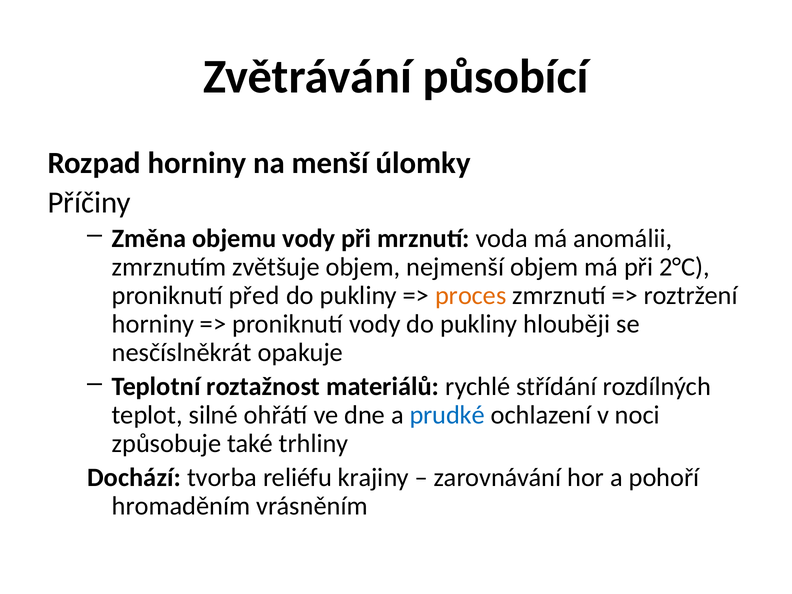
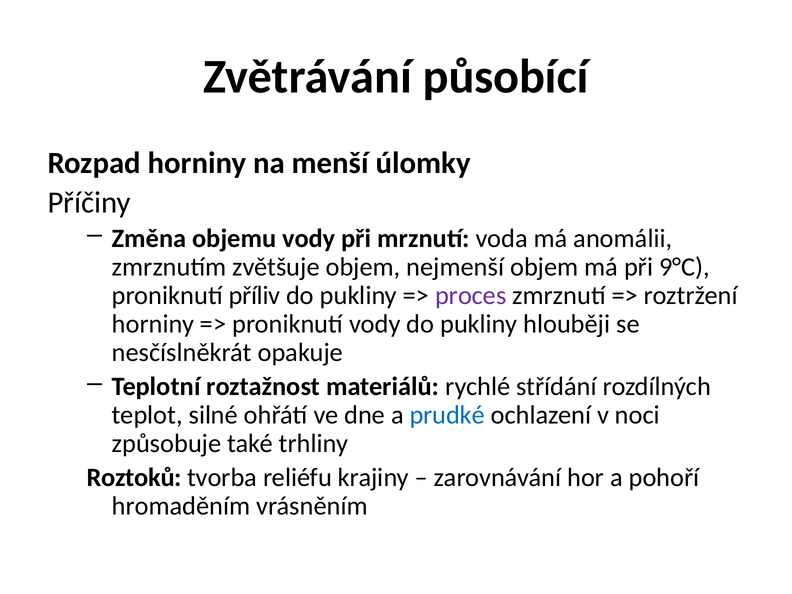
2°C: 2°C -> 9°C (685, 267)
před: před -> příliv (254, 296)
proces colour: orange -> purple (471, 296)
Dochází: Dochází -> Roztoků (134, 478)
